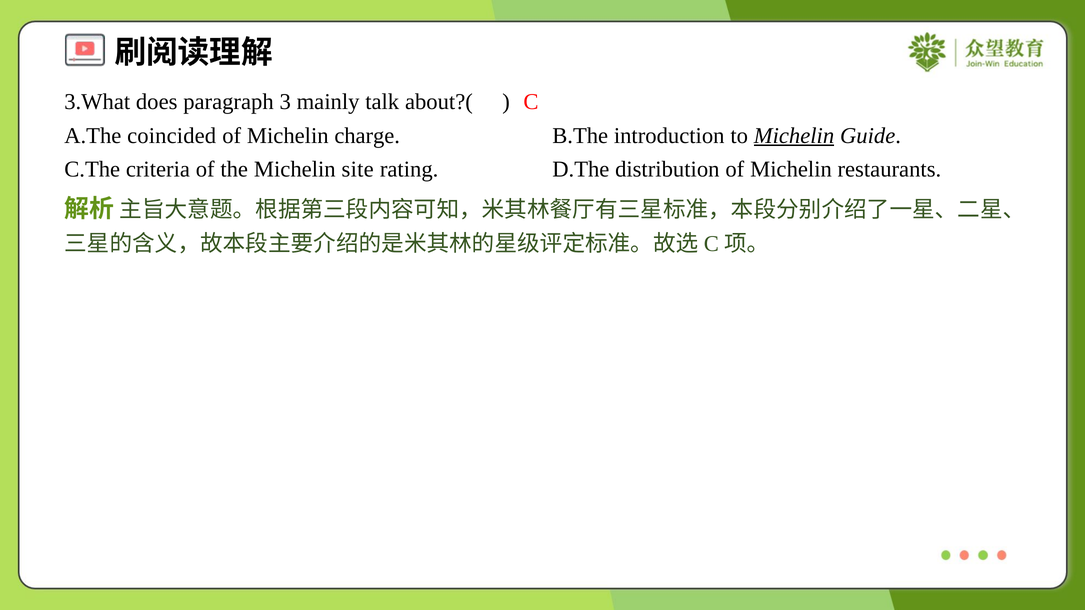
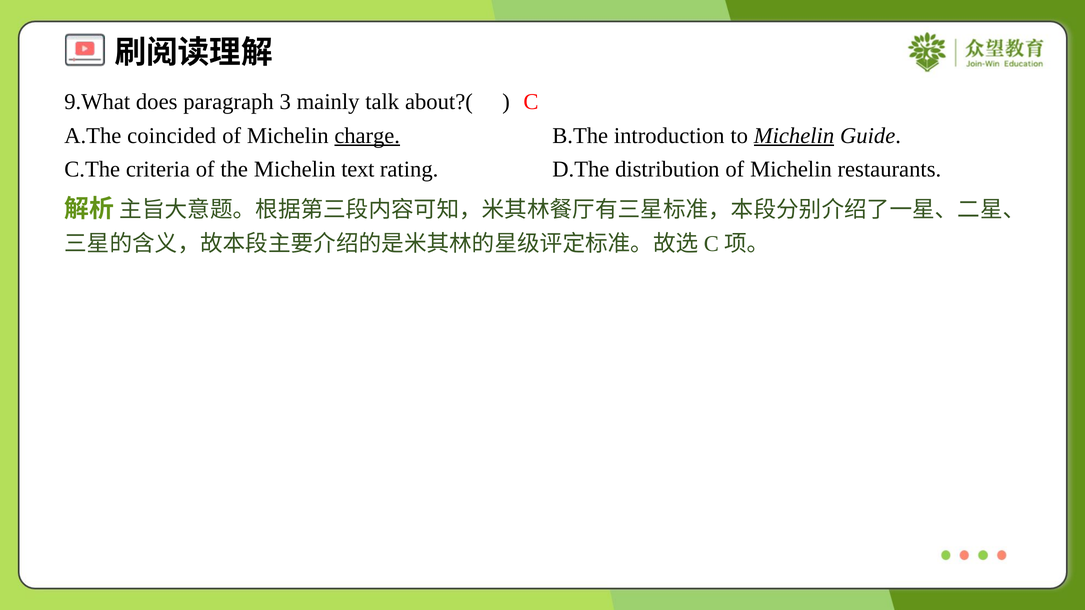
3.What: 3.What -> 9.What (97, 102)
charge underline: none -> present (367, 136)
site: site -> text (358, 170)
